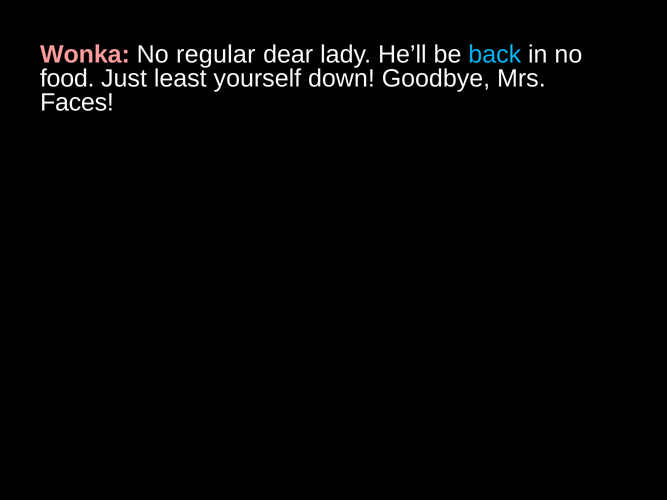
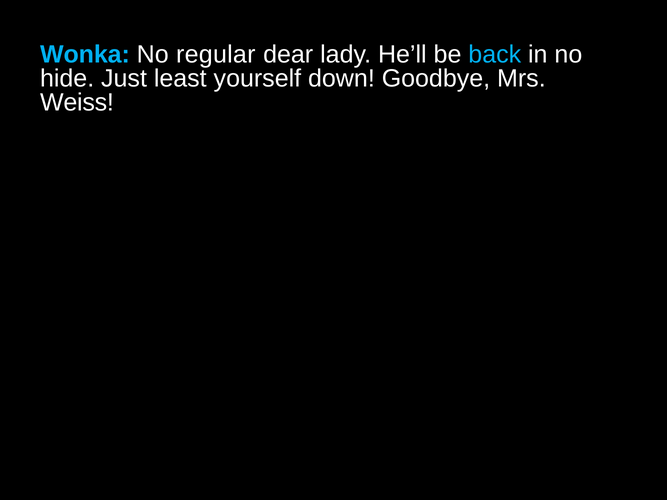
Wonka colour: pink -> light blue (85, 55)
food: food -> hide (67, 79)
Faces: Faces -> Weiss (77, 103)
